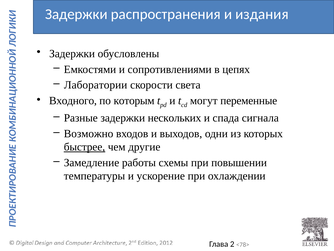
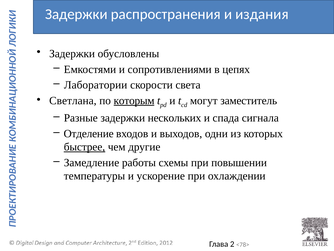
Входного: Входного -> Светлана (73, 100)
которым underline: none -> present (134, 100)
переменные: переменные -> заместитель (249, 100)
Возможно: Возможно -> Отделение (89, 133)
